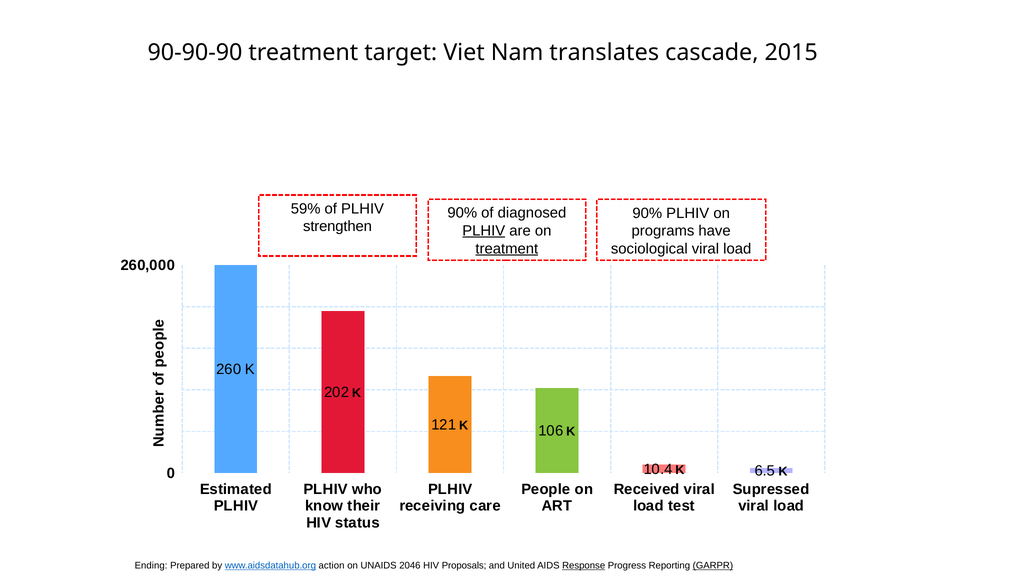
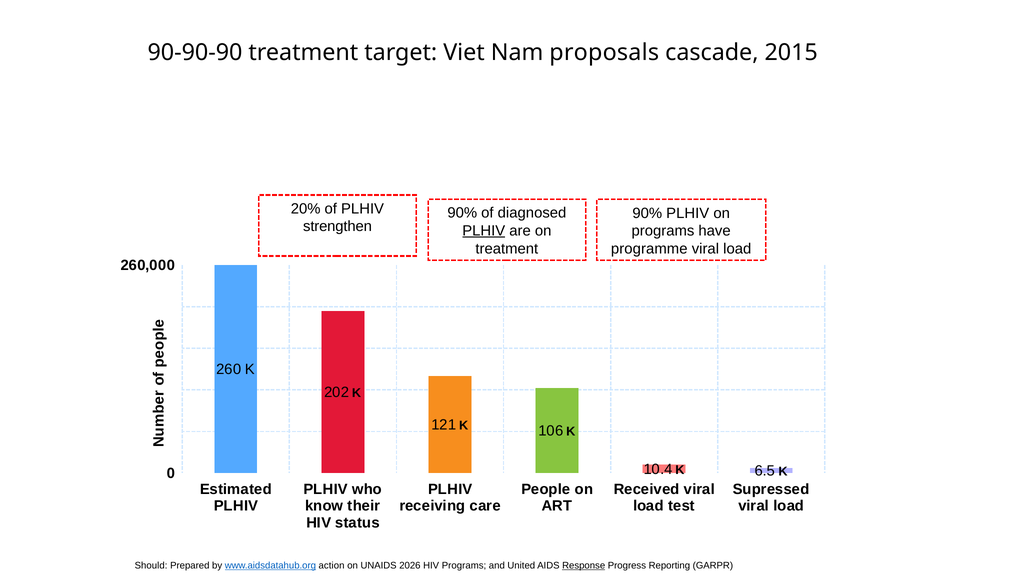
translates: translates -> proposals (604, 53)
59%: 59% -> 20% (306, 209)
treatment underline: present -> none (507, 248)
sociological: sociological -> programme (649, 249)
Ending: Ending -> Should (151, 565)
2046: 2046 -> 2026 (410, 565)
HIV Proposals: Proposals -> Programs (464, 565)
GARPR underline: present -> none (713, 565)
